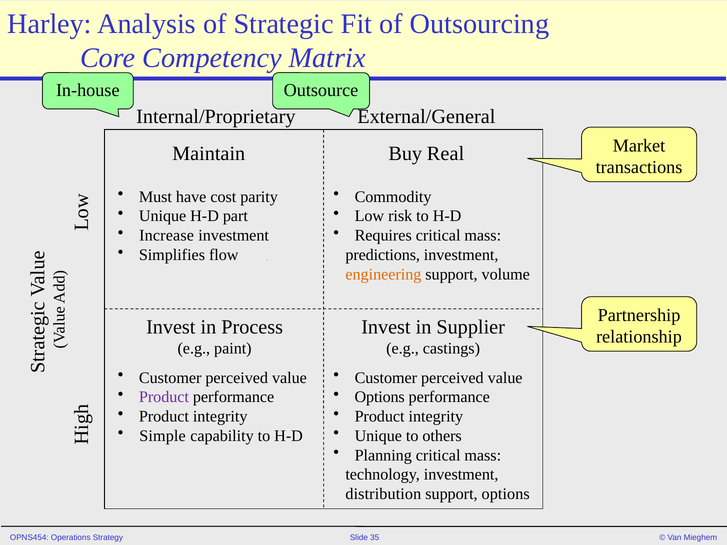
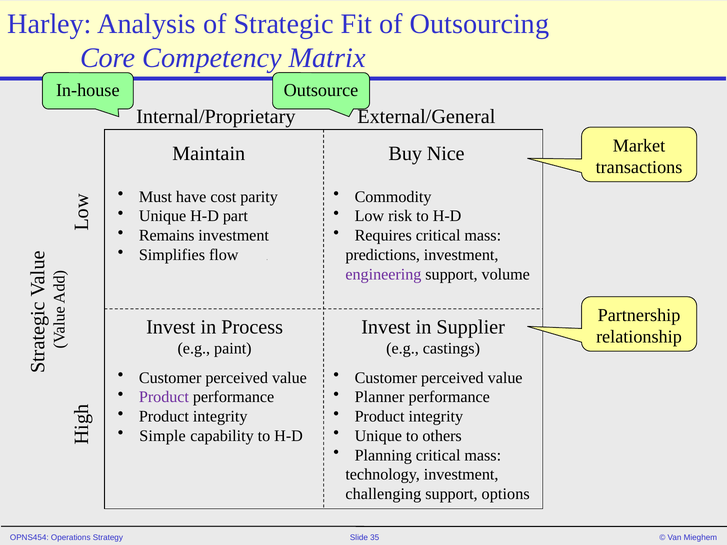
Real: Real -> Nice (446, 154)
Increase: Increase -> Remains (167, 236)
engineering colour: orange -> purple (383, 274)
Options: Options -> Planner (380, 397)
distribution: distribution -> challenging (383, 494)
